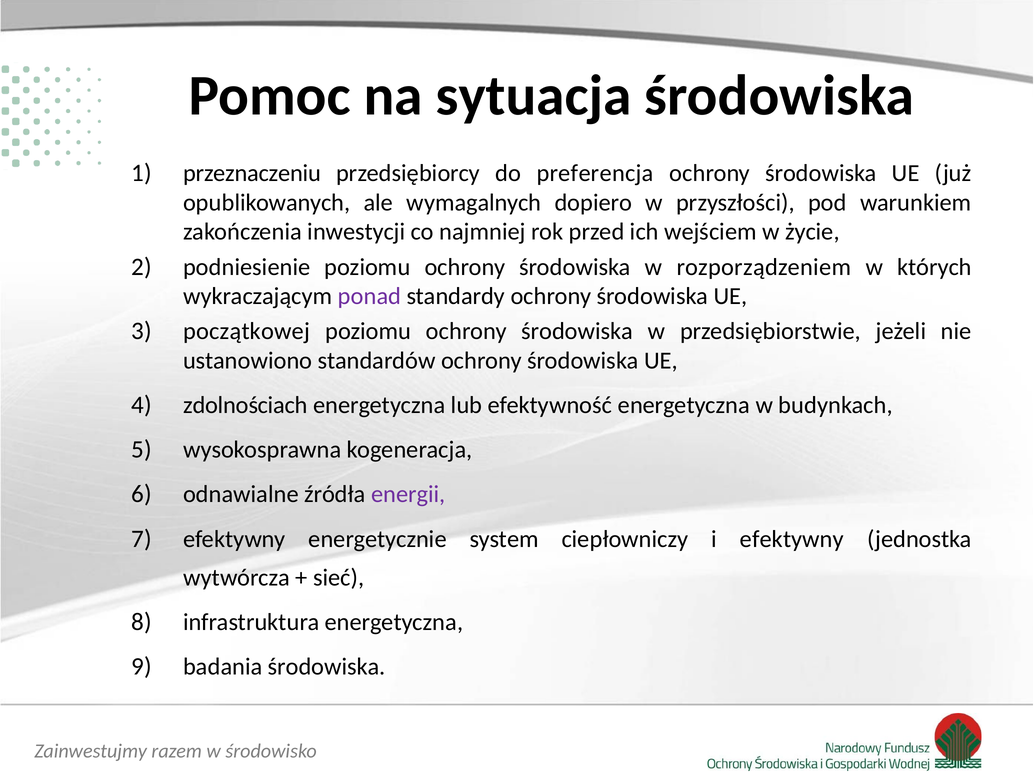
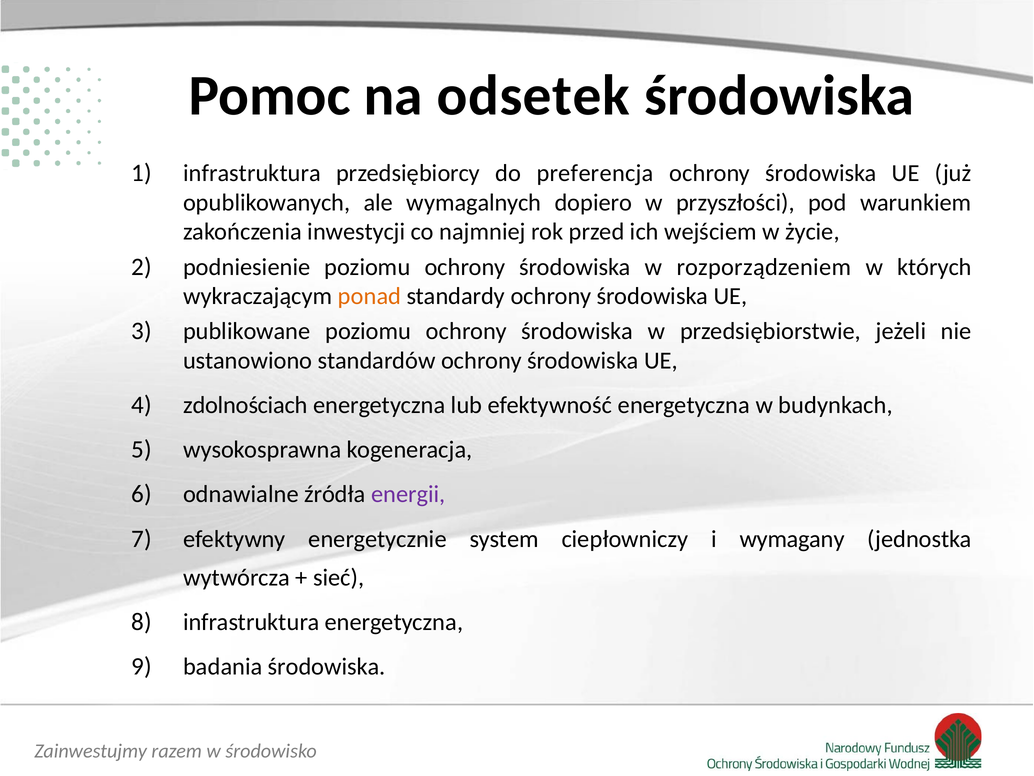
sytuacja: sytuacja -> odsetek (533, 96)
przeznaczeniu: przeznaczeniu -> infrastruktura (252, 173)
ponad colour: purple -> orange (370, 296)
początkowej: początkowej -> publikowane (247, 331)
i efektywny: efektywny -> wymagany (792, 539)
